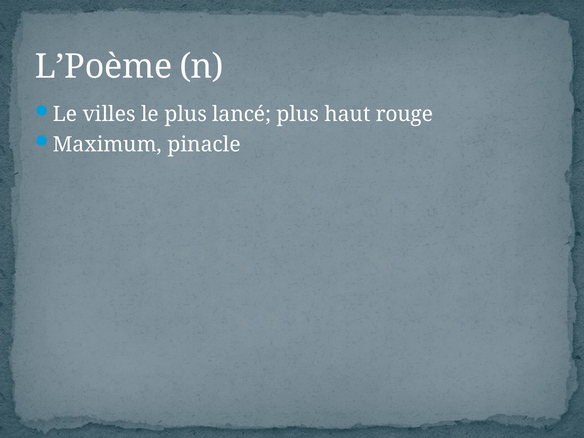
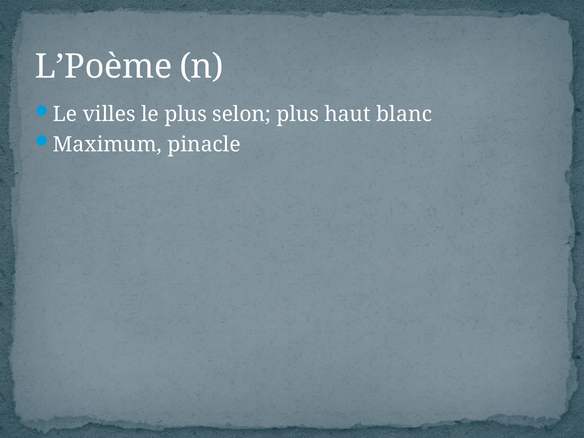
lancé: lancé -> selon (242, 114)
rouge: rouge -> blanc (404, 114)
